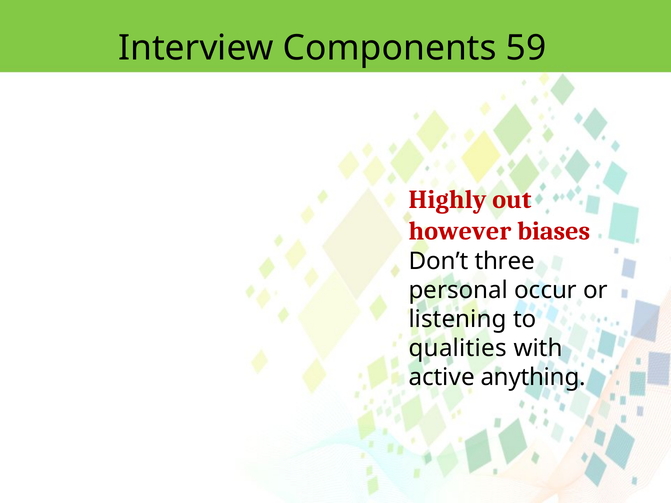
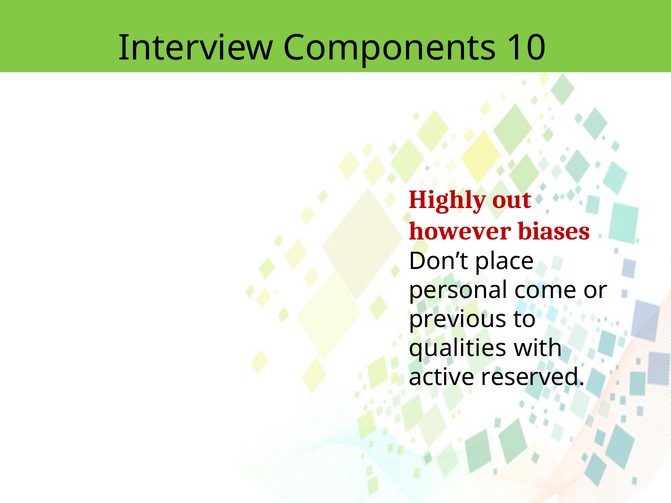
59: 59 -> 10 (526, 48)
three: three -> place (505, 261)
occur: occur -> come (546, 290)
listening: listening -> previous (458, 319)
anything: anything -> reserved (533, 378)
